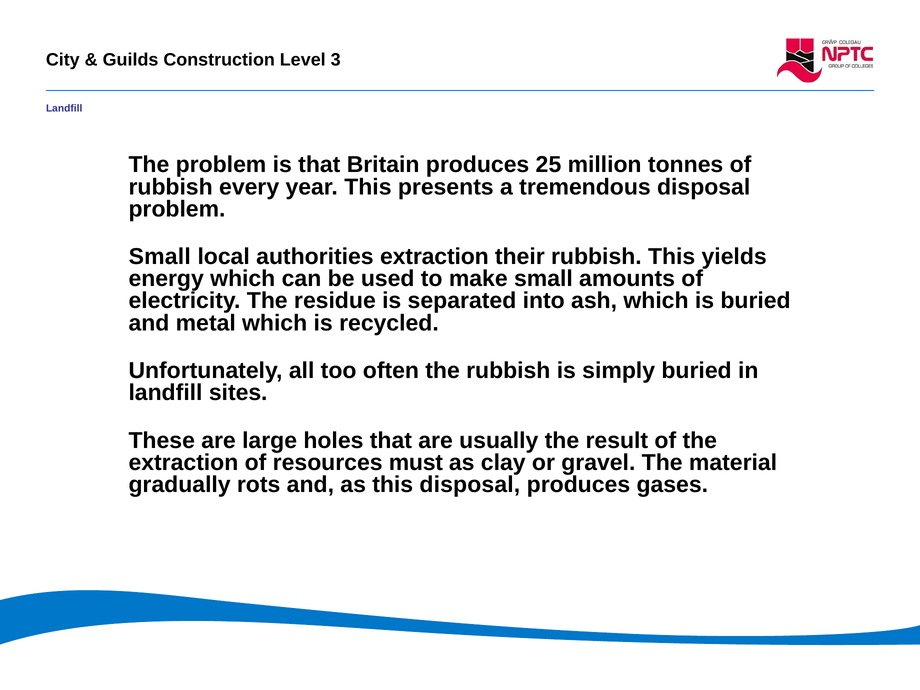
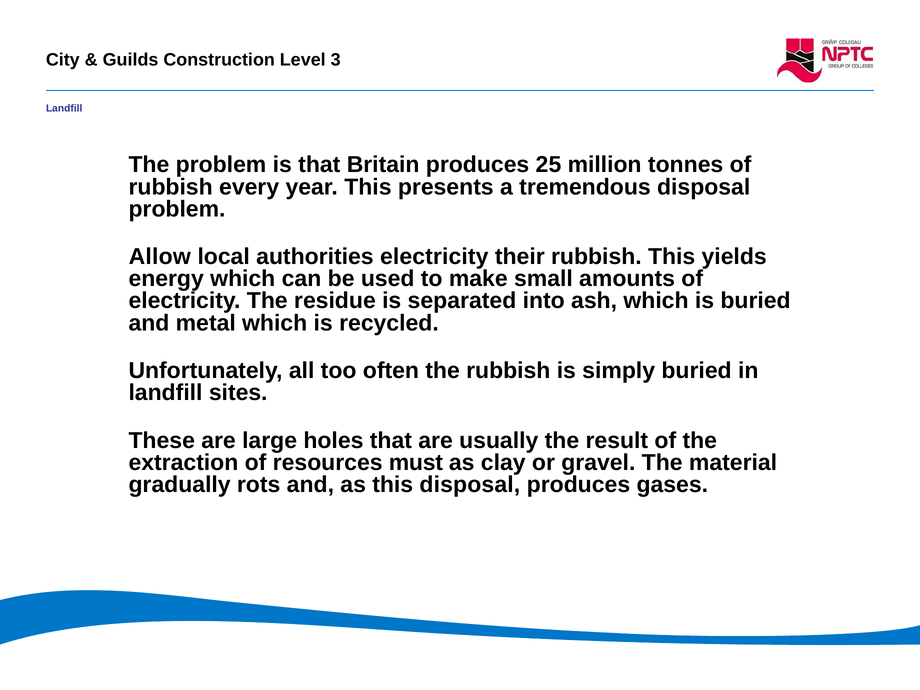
Small: Small -> Allow (160, 257)
authorities extraction: extraction -> electricity (434, 257)
